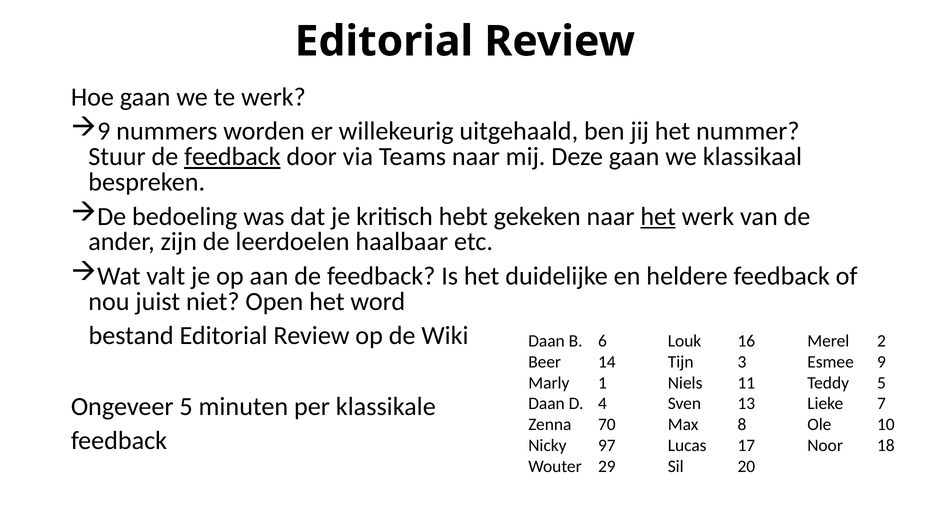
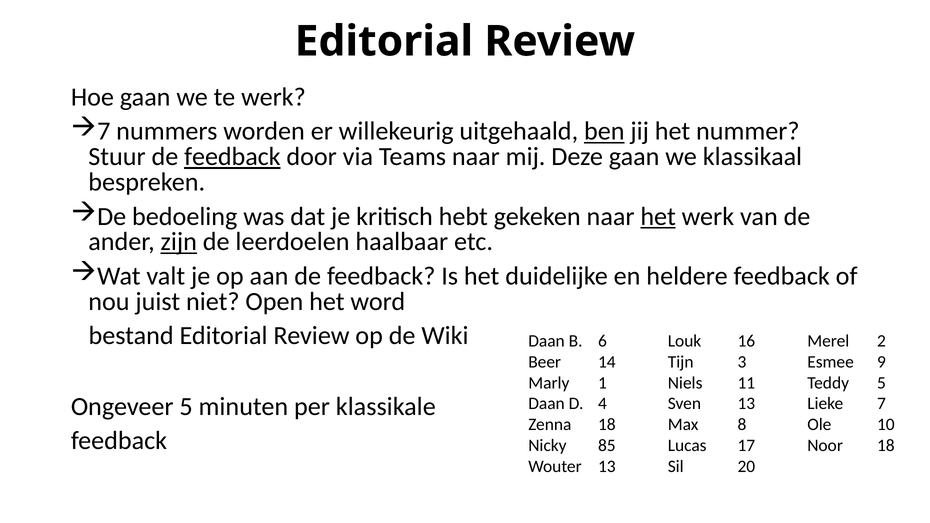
9: 9 -> 7 (104, 131)
ben underline: none -> present (604, 131)
zijn underline: none -> present (179, 242)
Zenna 70: 70 -> 18 (607, 425)
97: 97 -> 85 (607, 446)
Wouter 29: 29 -> 13 (607, 467)
